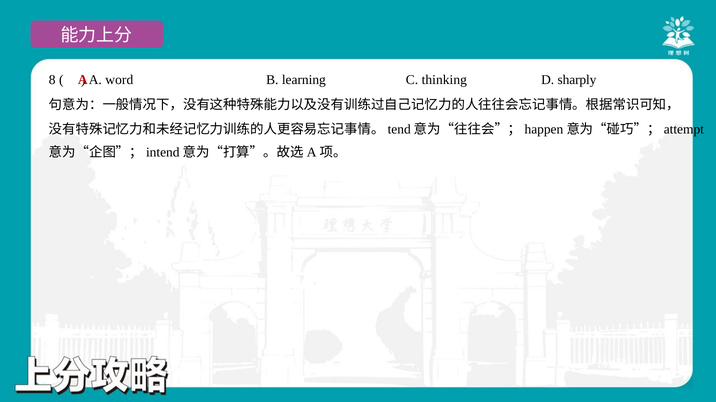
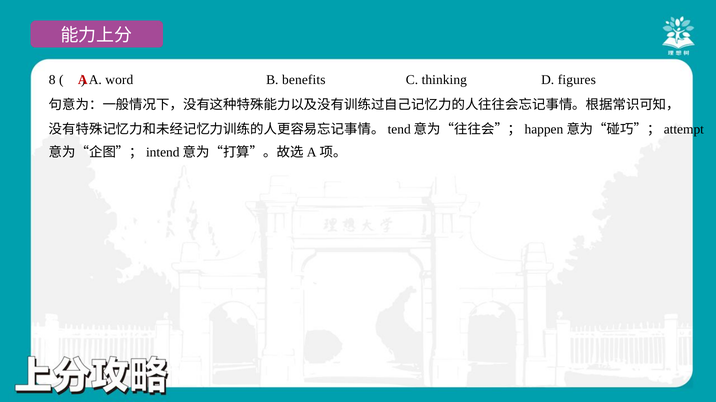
learning: learning -> benefits (304, 80)
sharply: sharply -> figures (577, 80)
